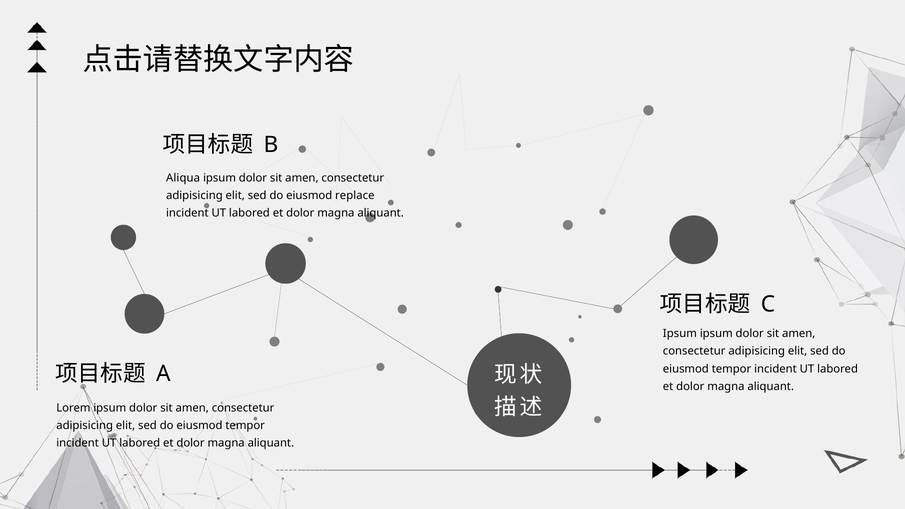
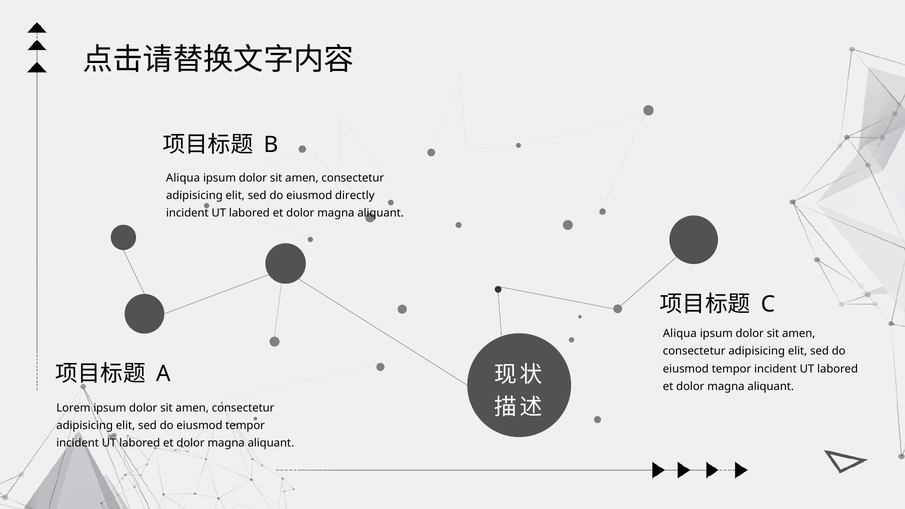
replace: replace -> directly (355, 195)
Ipsum: Ipsum -> Aliqua (680, 334)
